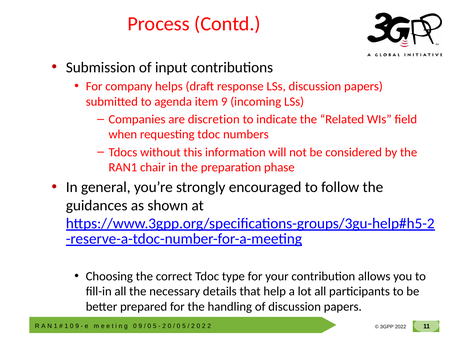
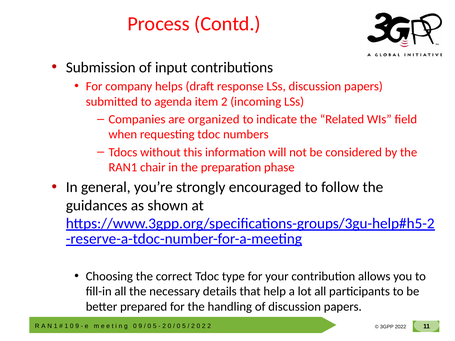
item 9: 9 -> 2 (224, 102)
discretion: discretion -> organized (214, 119)
